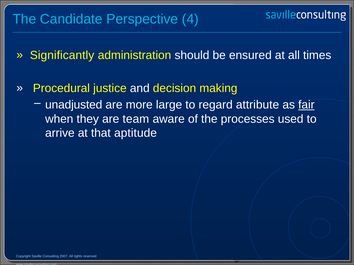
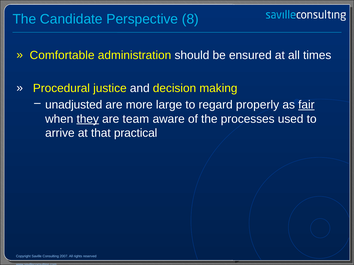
4: 4 -> 8 (190, 19)
Significantly: Significantly -> Comfortable (62, 55)
attribute: attribute -> properly (258, 105)
they underline: none -> present (88, 119)
aptitude: aptitude -> practical (136, 133)
